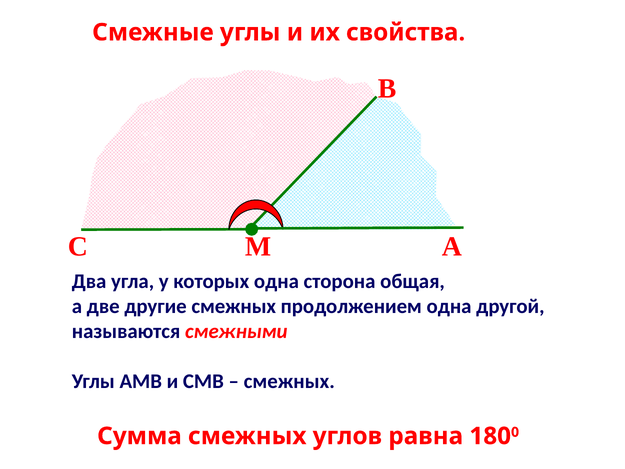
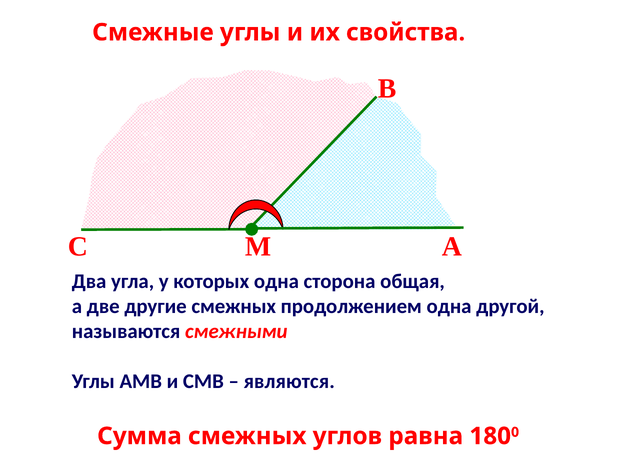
смежных: смежных -> являются (289, 381)
